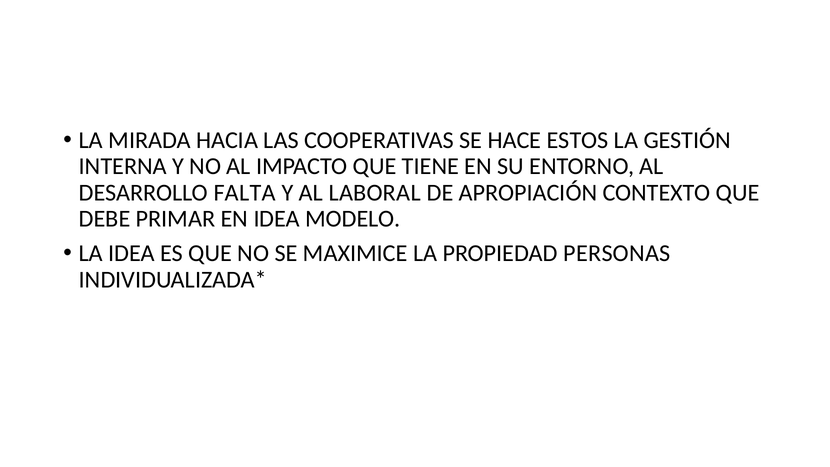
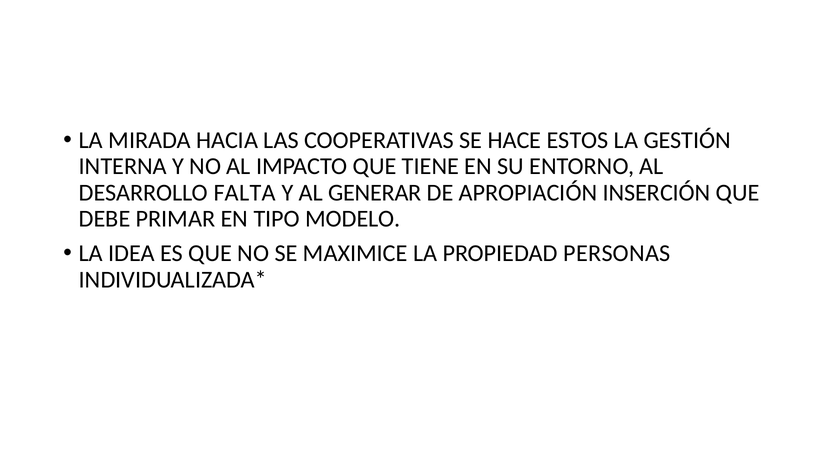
LABORAL: LABORAL -> GENERAR (375, 192)
CONTEXTO: CONTEXTO -> INSERCIÓN (657, 192)
EN IDEA: IDEA -> TIPO (277, 219)
